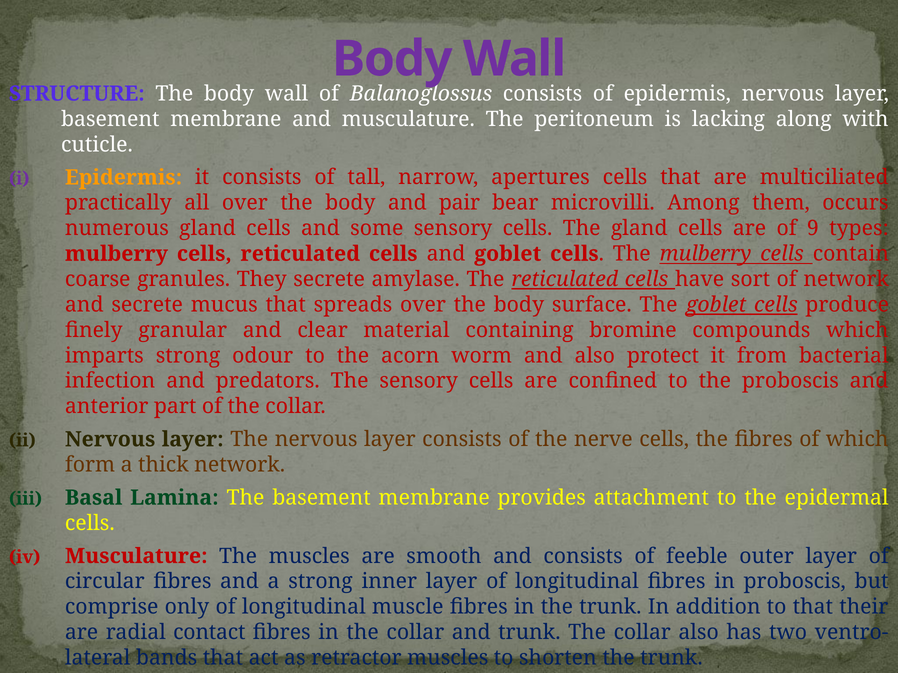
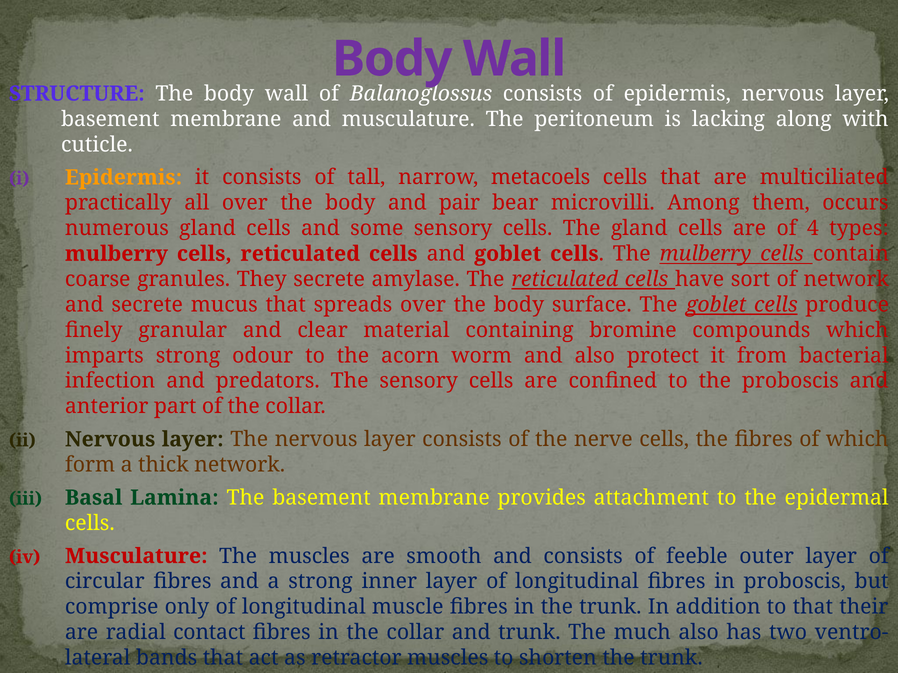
apertures: apertures -> metacoels (541, 178)
9: 9 -> 4 (813, 228)
trunk The collar: collar -> much (642, 633)
